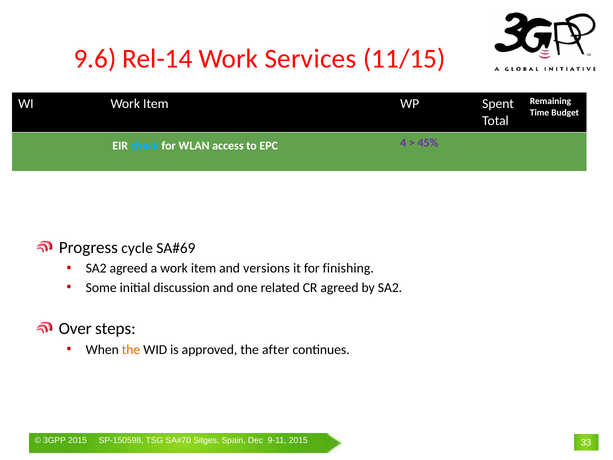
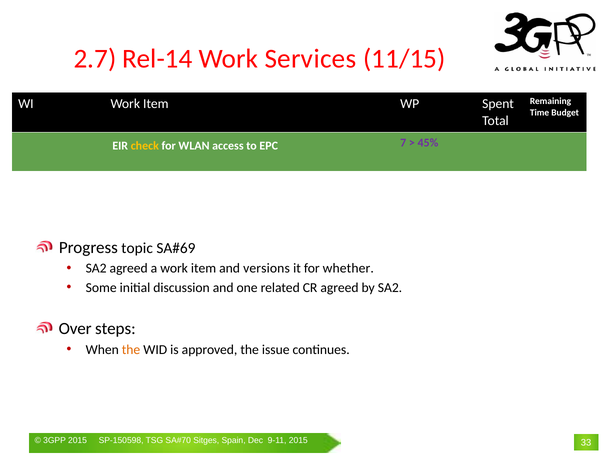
9.6: 9.6 -> 2.7 (95, 59)
check colour: light blue -> yellow (145, 146)
4: 4 -> 7 (403, 143)
cycle: cycle -> topic (137, 248)
finishing: finishing -> whether (348, 268)
after: after -> issue (276, 349)
